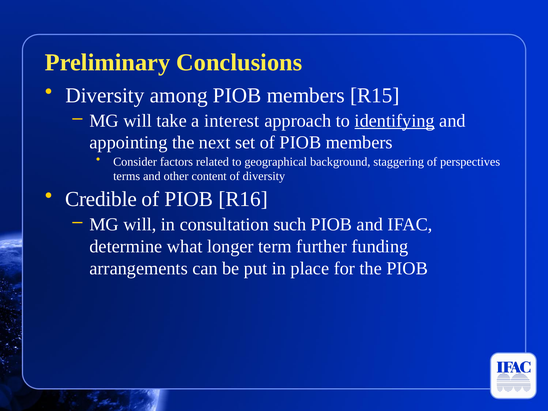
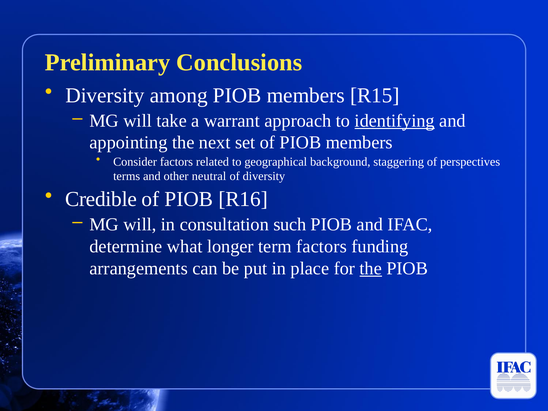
interest: interest -> warrant (232, 121)
content: content -> neutral (209, 176)
term further: further -> factors (322, 246)
the underline: none -> present (371, 268)
